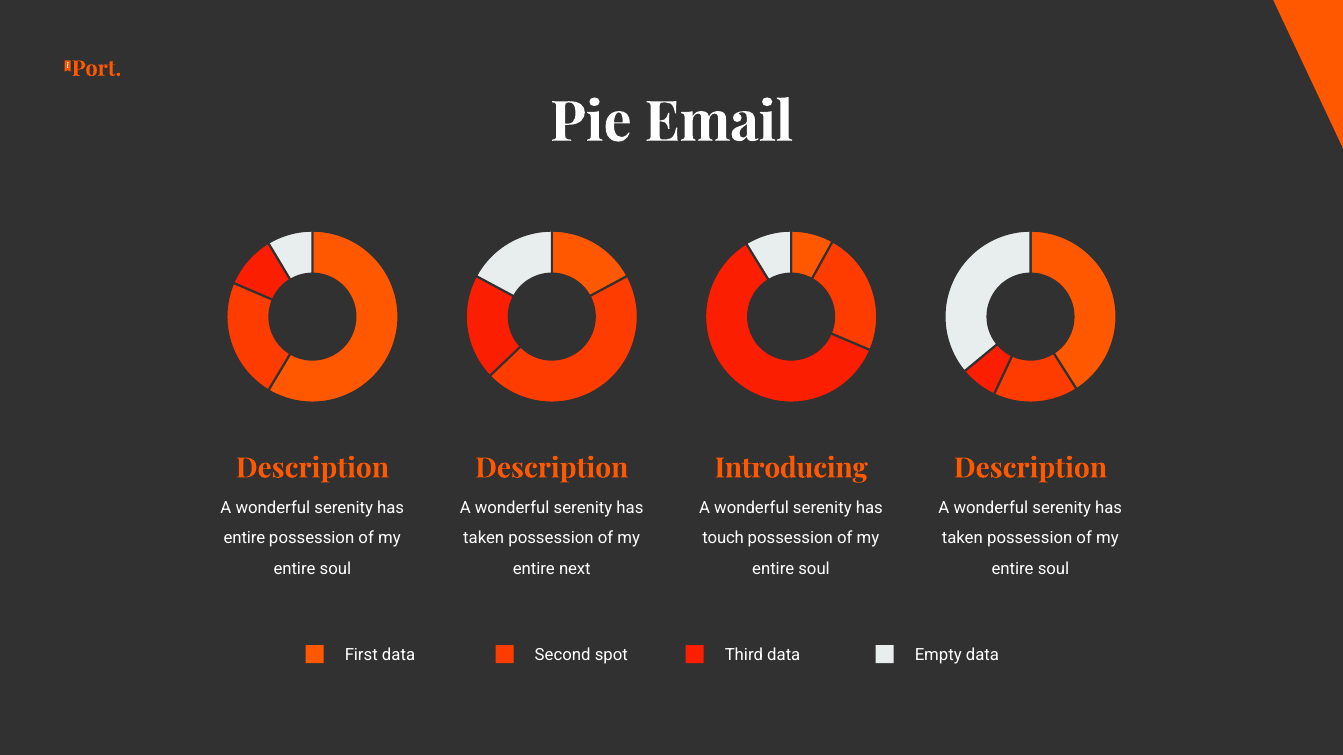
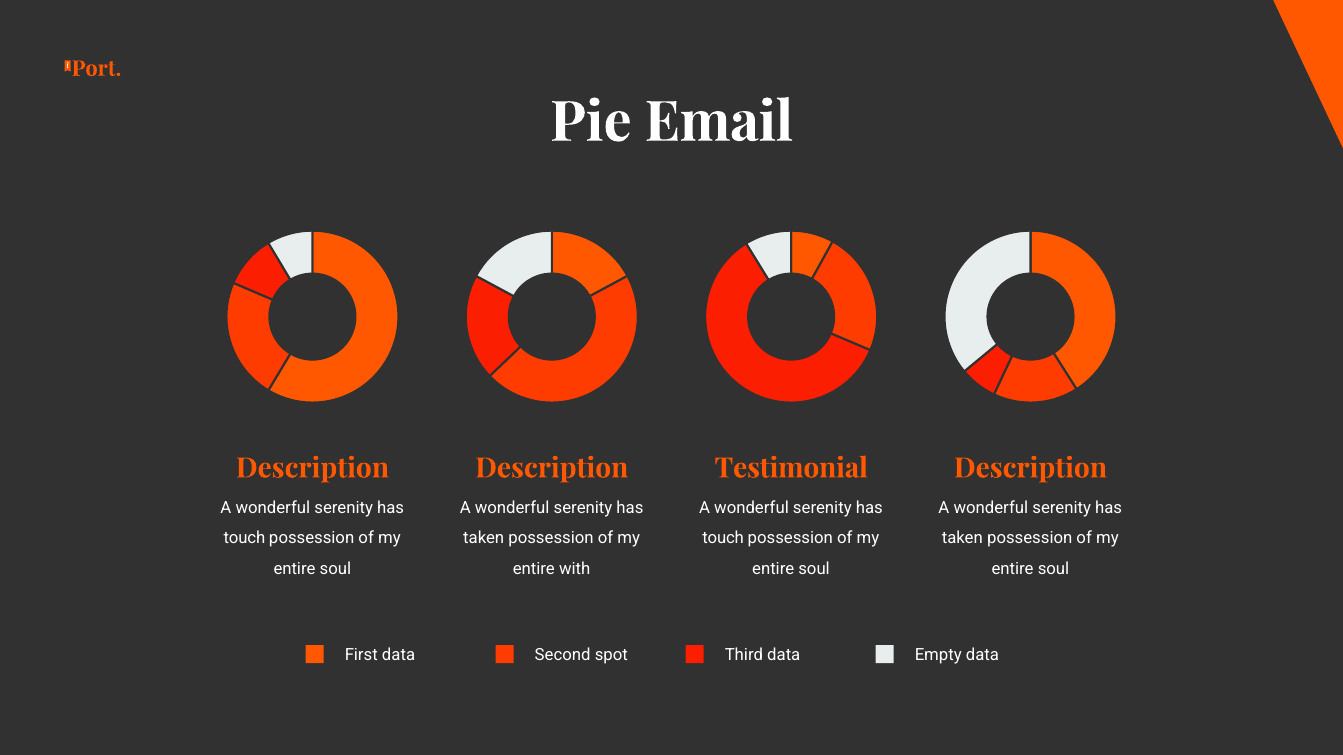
Introducing: Introducing -> Testimonial (791, 468)
entire: entire -> touch (244, 539)
next: next -> with (575, 569)
